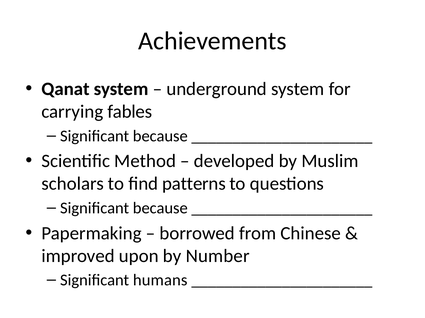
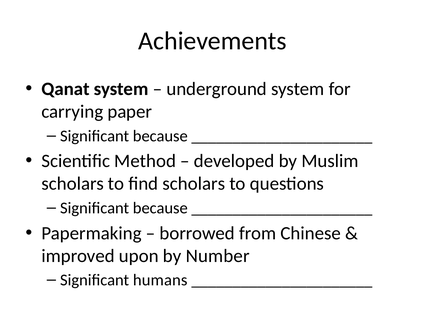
fables: fables -> paper (130, 112)
find patterns: patterns -> scholars (194, 184)
